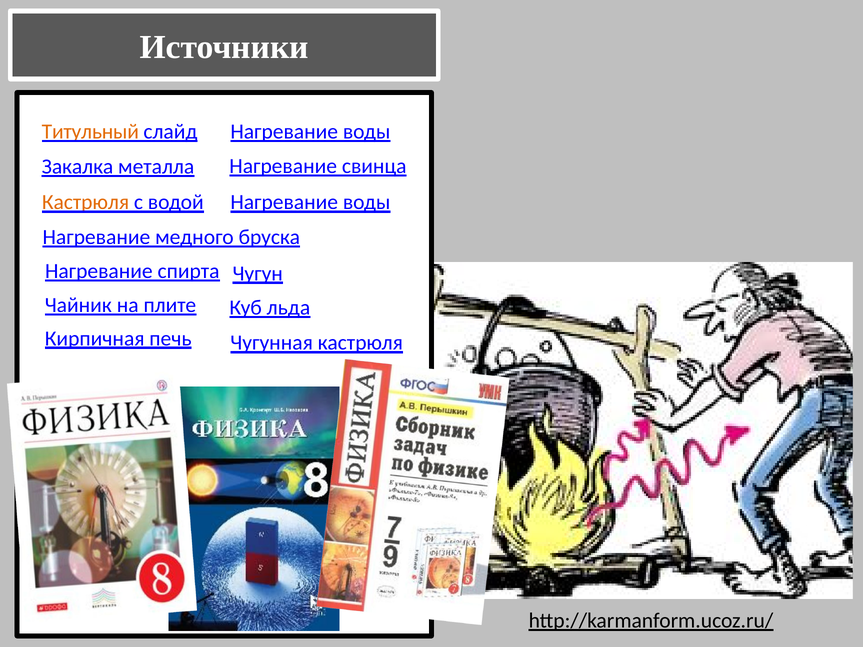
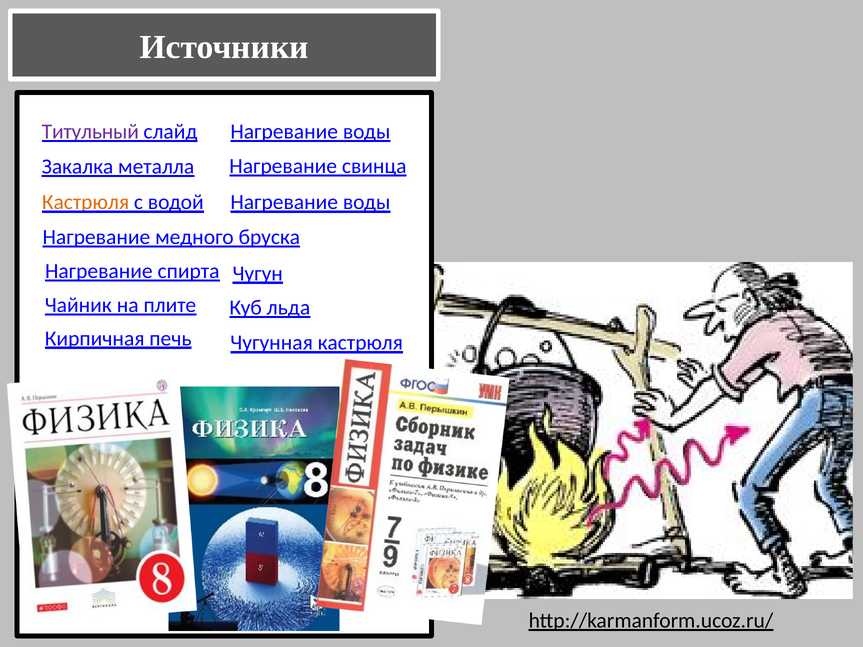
Титульный colour: orange -> purple (90, 132)
